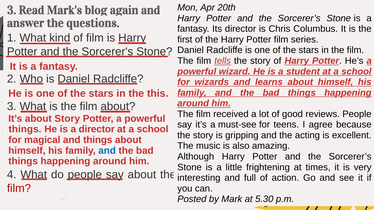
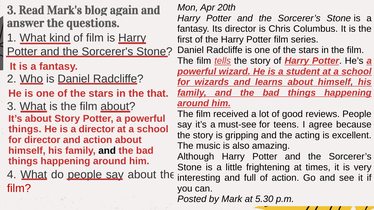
this: this -> that (158, 94)
for magical: magical -> director (42, 140)
and things: things -> action (98, 140)
and colour: blue -> black (107, 151)
